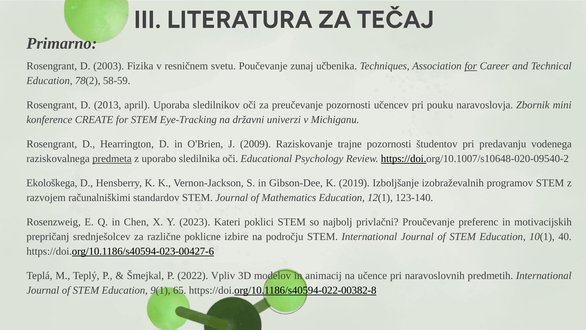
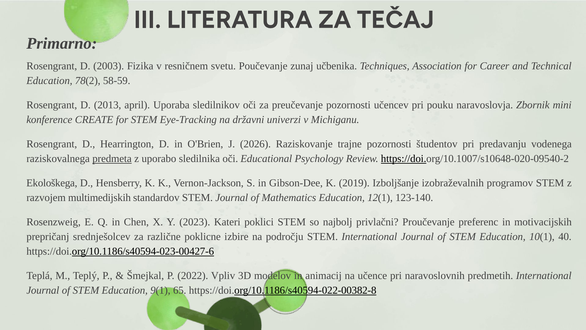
for underline: present -> none (471, 66)
2009: 2009 -> 2026 (255, 144)
računalniškimi: računalniškimi -> multimedijskih (99, 198)
